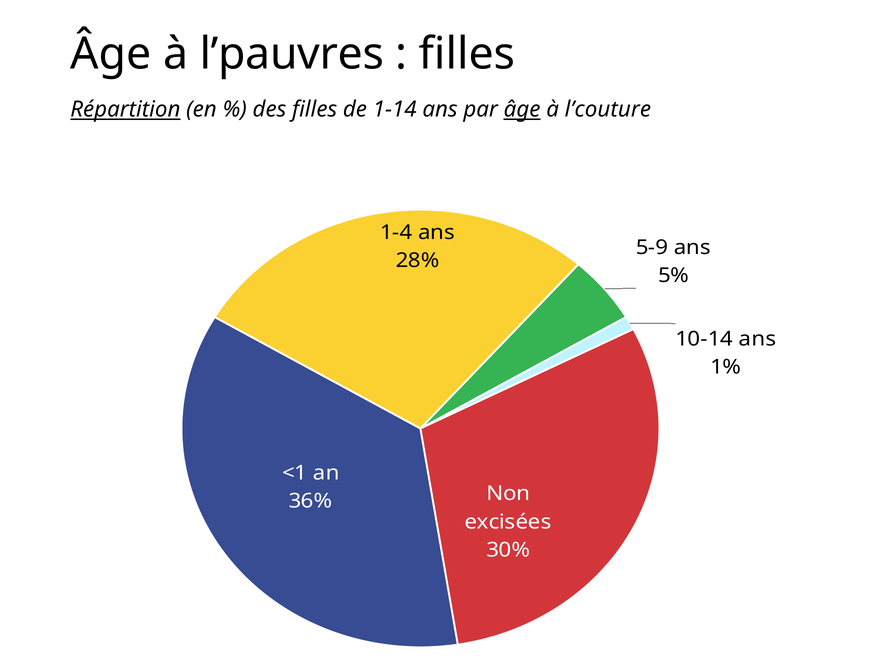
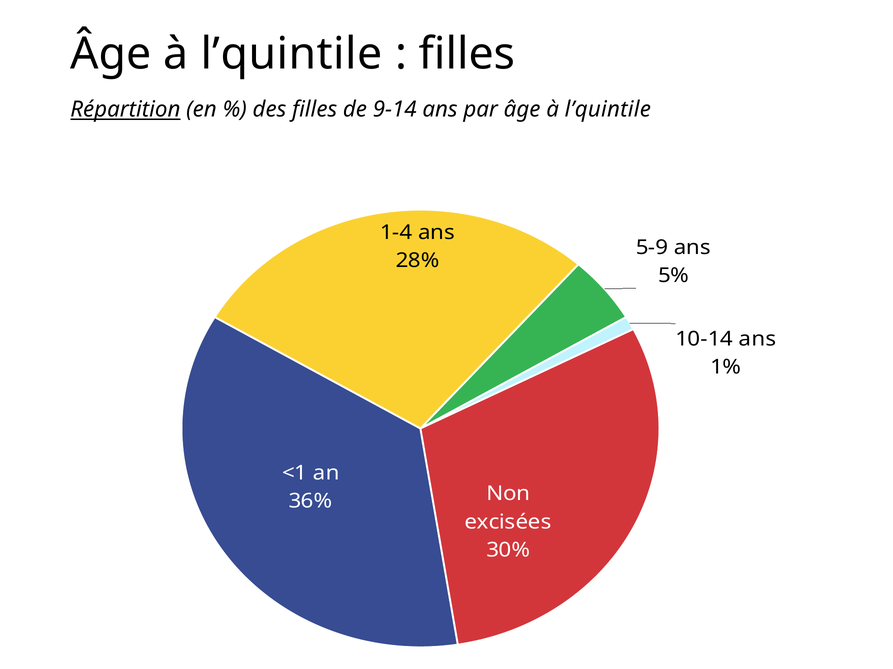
l’pauvres: l’pauvres -> l’quintile (291, 54)
1-14: 1-14 -> 9-14 (395, 110)
âge underline: present -> none (522, 110)
l’couture: l’couture -> l’quintile (608, 110)
